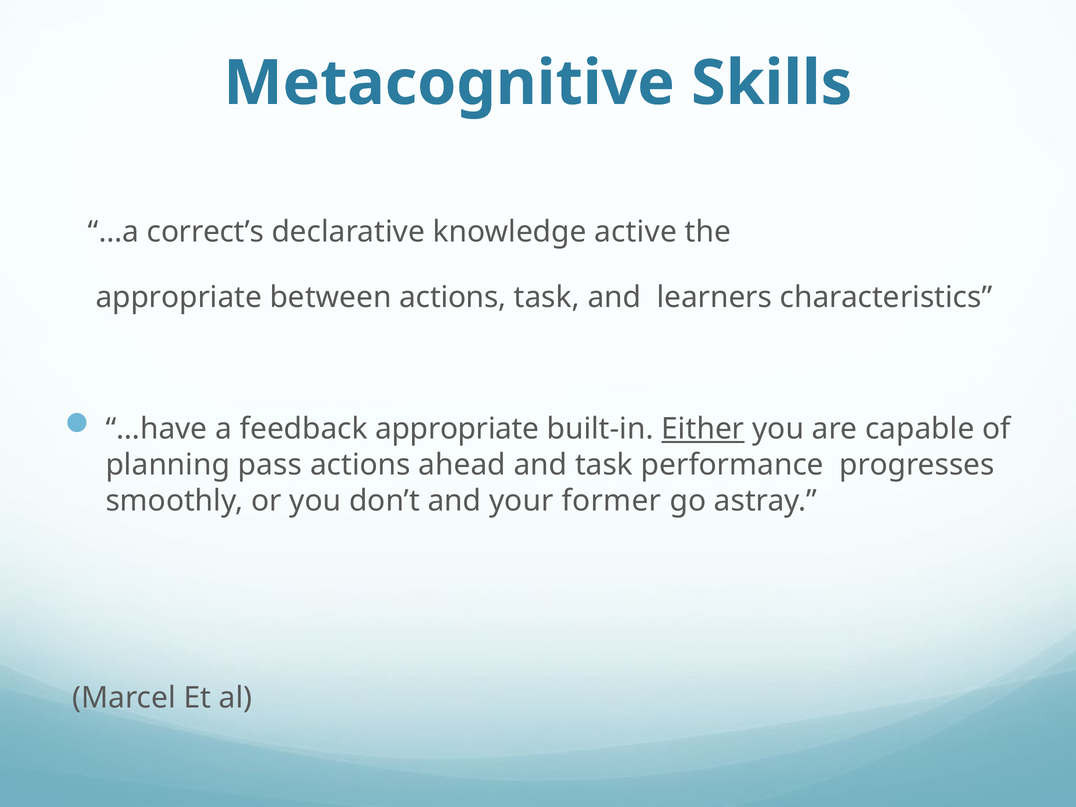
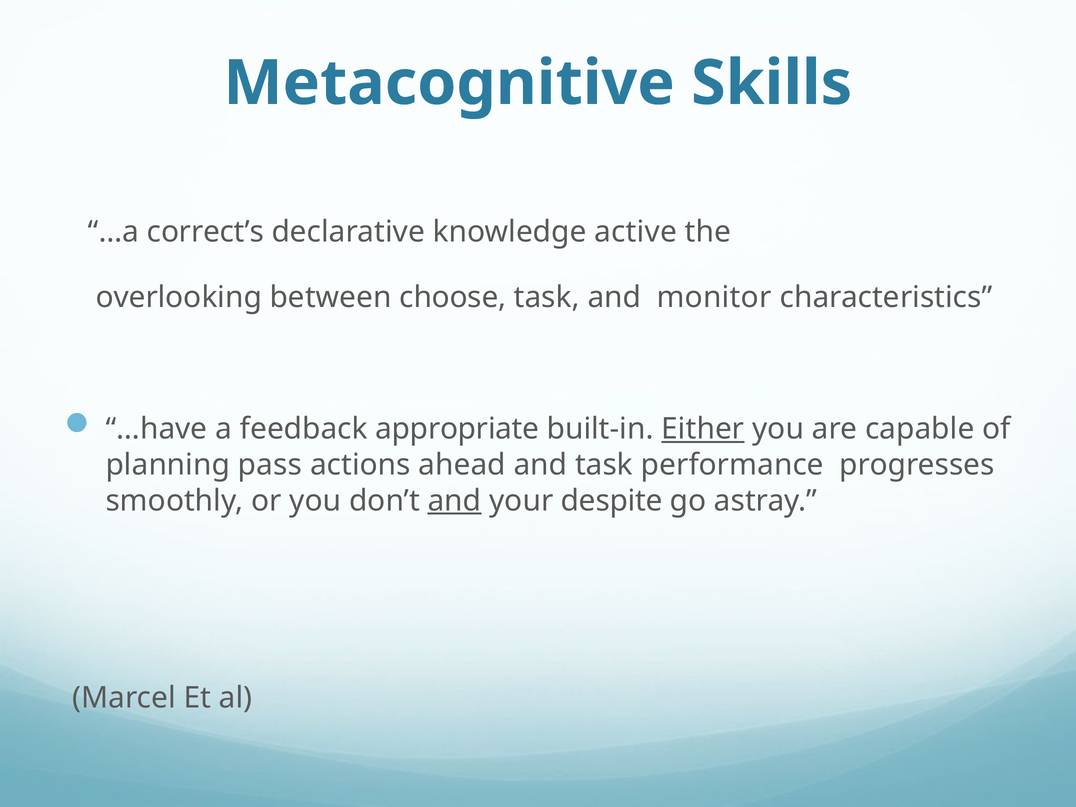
appropriate: appropriate -> overlooking (179, 297)
between actions: actions -> choose (453, 297)
learners: learners -> monitor (714, 297)
and underline: none -> present (454, 501)
former: former -> despite (612, 501)
